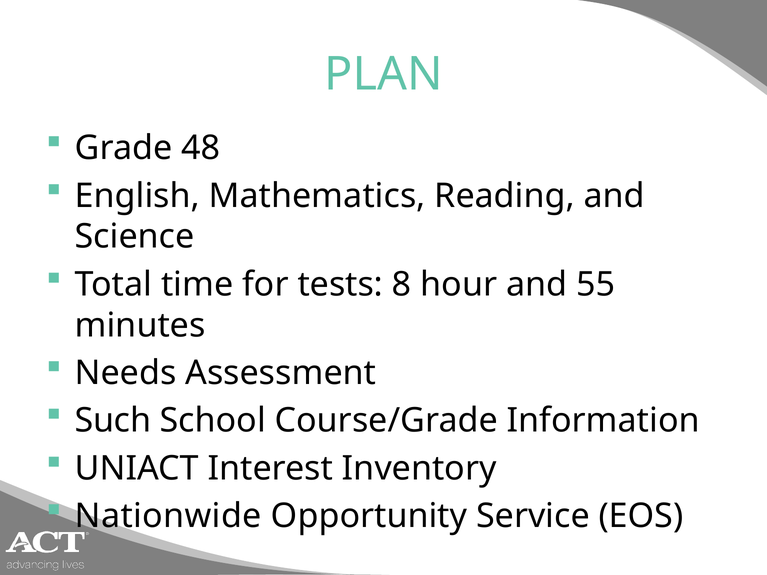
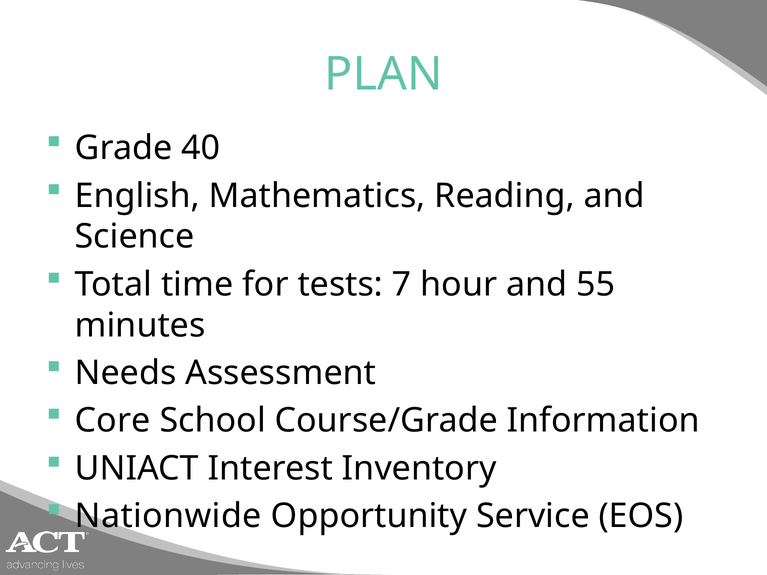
48: 48 -> 40 (201, 148)
8: 8 -> 7 (402, 285)
Such: Such -> Core (113, 421)
